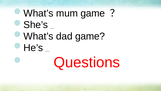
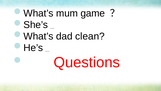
dad game: game -> clean (90, 36)
